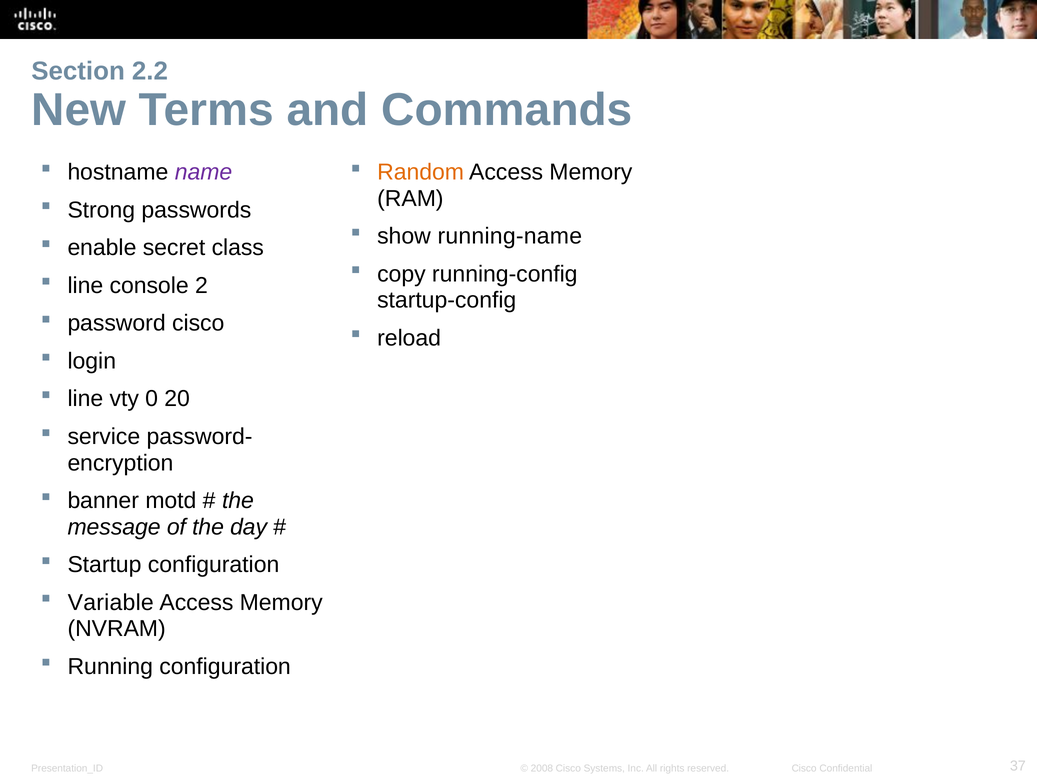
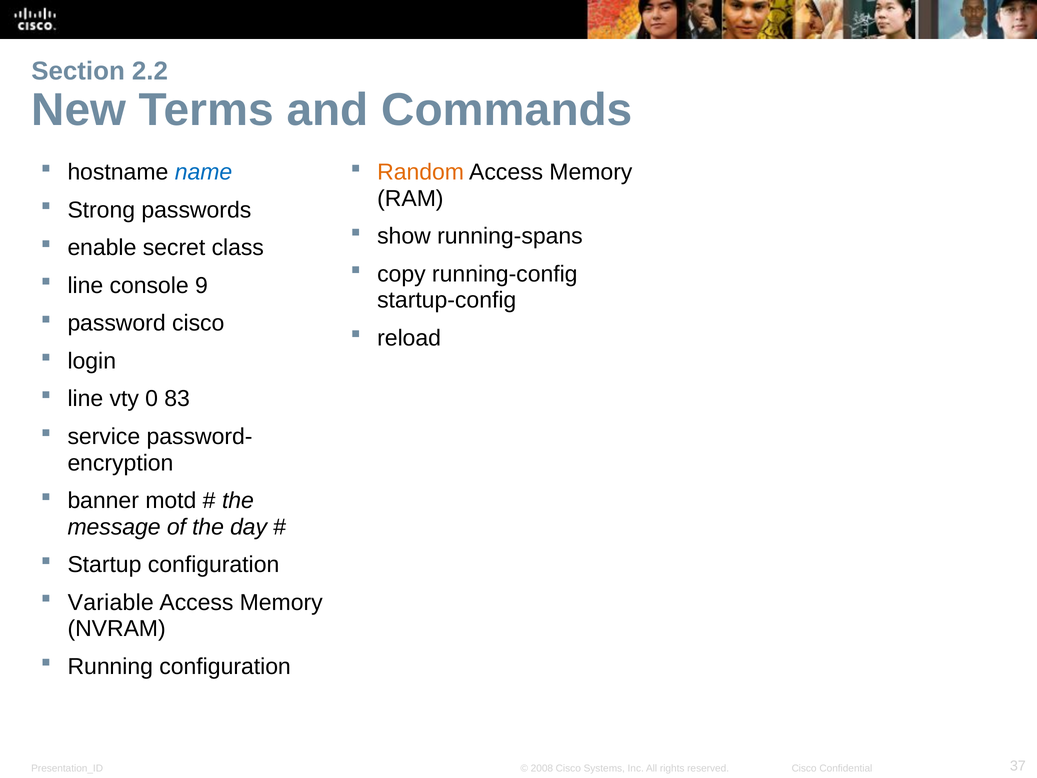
name colour: purple -> blue (204, 172)
running-name: running-name -> running-spans (510, 236)
2: 2 -> 9 (201, 285)
20: 20 -> 83 (177, 399)
